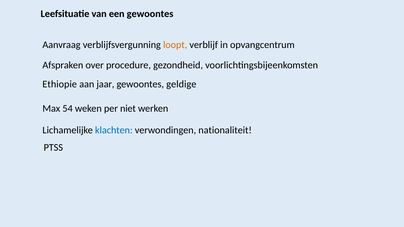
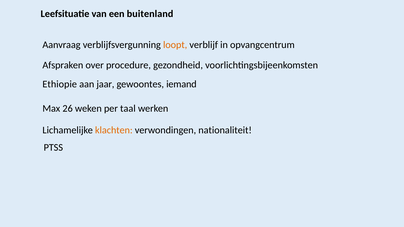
een gewoontes: gewoontes -> buitenland (150, 14)
geldige: geldige -> iemand (181, 84)
54: 54 -> 26 (68, 109)
niet: niet -> taal (128, 109)
klachten colour: blue -> orange (114, 130)
